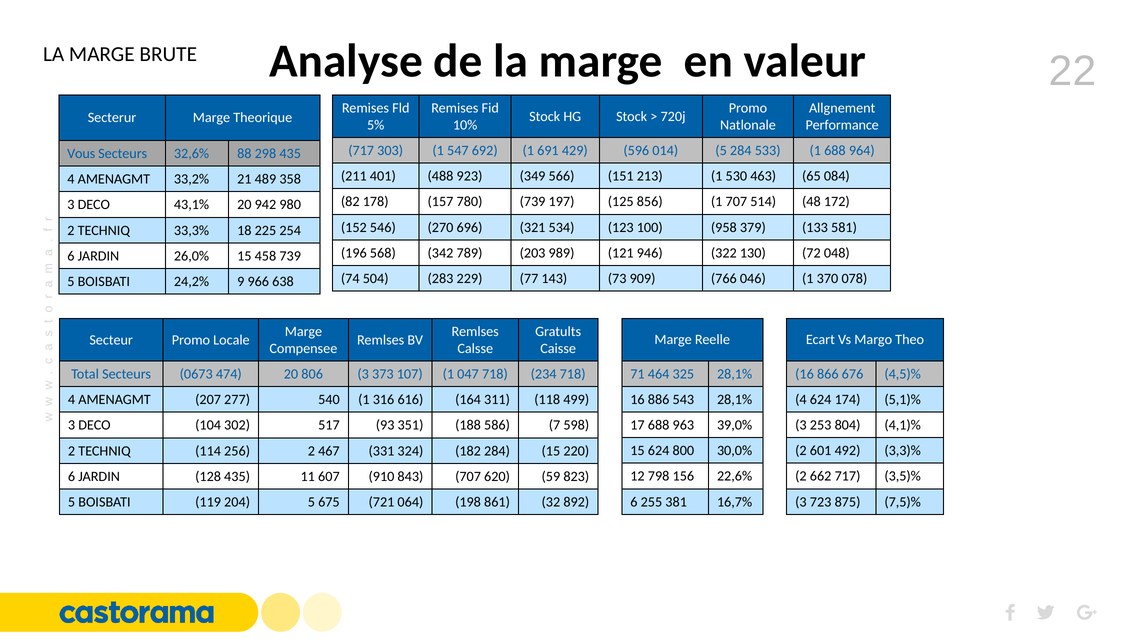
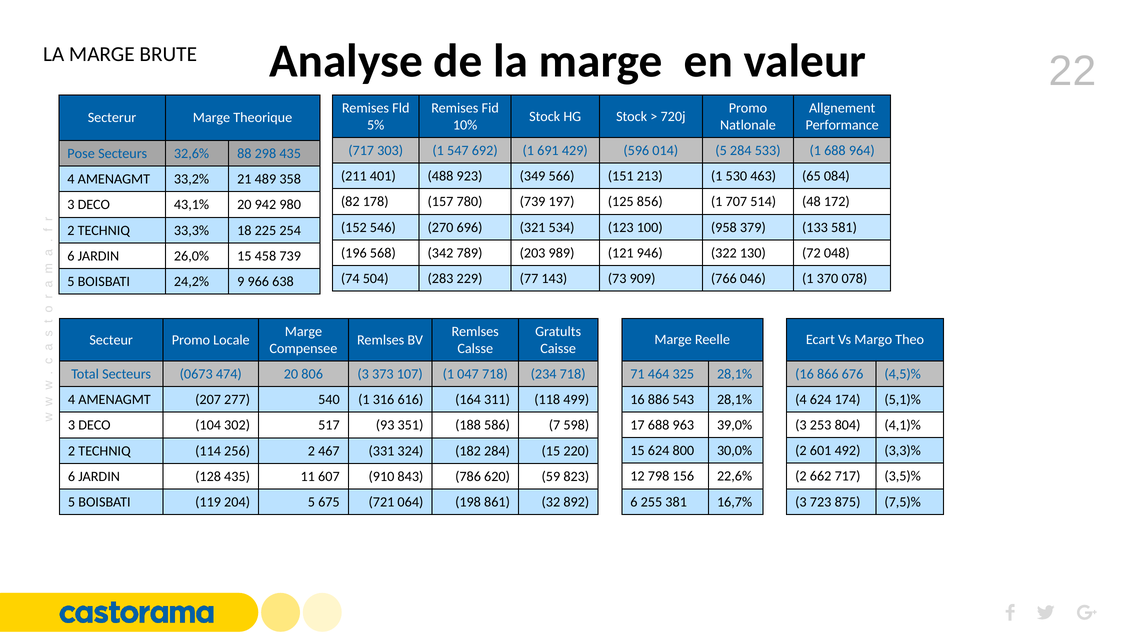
Vous: Vous -> Pose (81, 154)
843 707: 707 -> 786 (468, 476)
